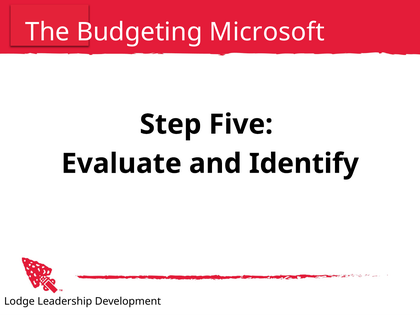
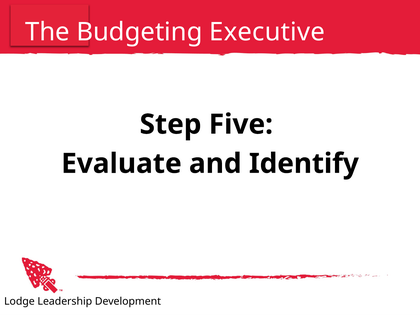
Microsoft: Microsoft -> Executive (267, 32)
